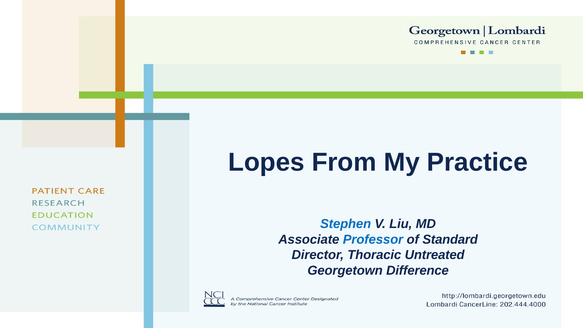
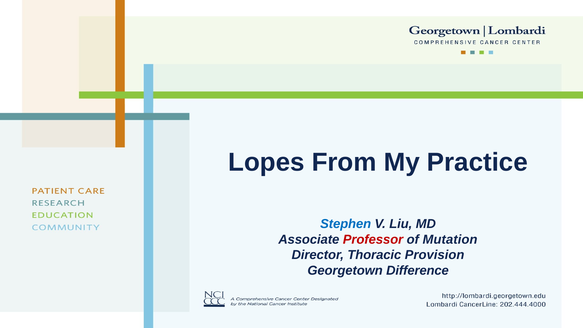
Professor colour: blue -> red (373, 240)
Standard: Standard -> Mutation (450, 240)
Untreated: Untreated -> Provision (435, 255)
